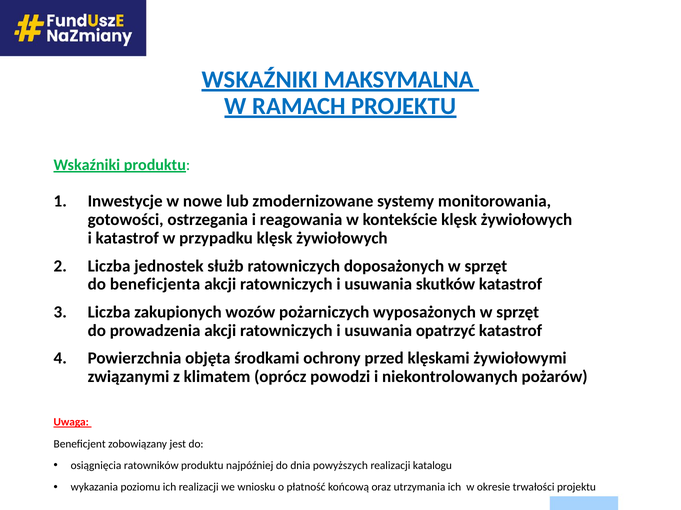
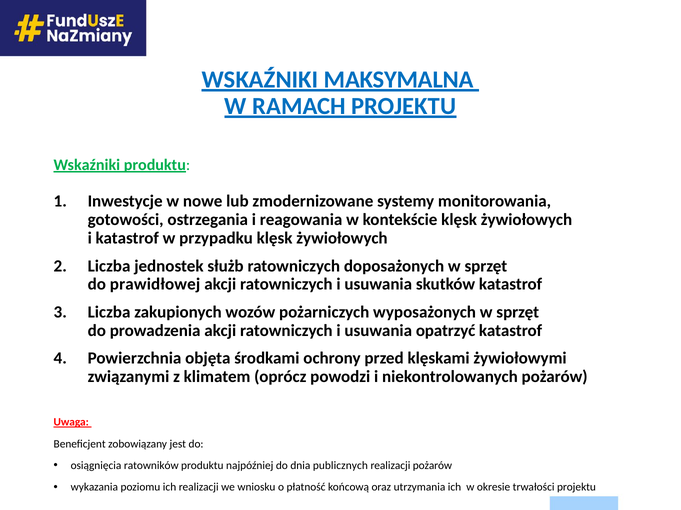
beneficjenta: beneficjenta -> prawidłowej (155, 285)
powyższych: powyższych -> publicznych (340, 466)
realizacji katalogu: katalogu -> pożarów (432, 466)
